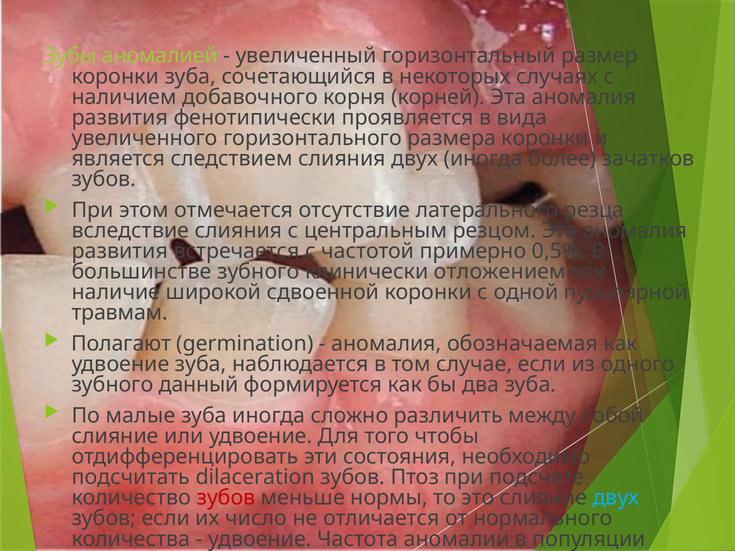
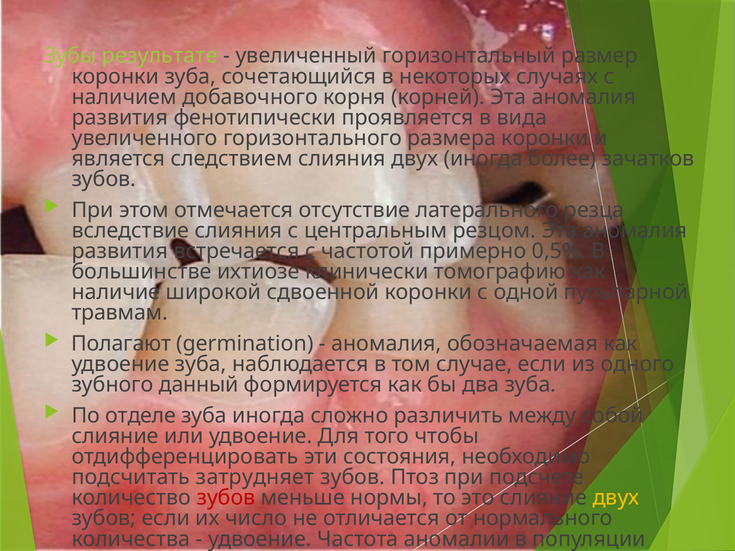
аномалией: аномалией -> результате (160, 56)
большинстве зубного: зубного -> ихтиозе (258, 272)
отложением: отложением -> томографию (500, 272)
малые: малые -> отделе (141, 416)
dilaceration: dilaceration -> затрудняет (255, 478)
двух colour: light blue -> yellow (616, 498)
